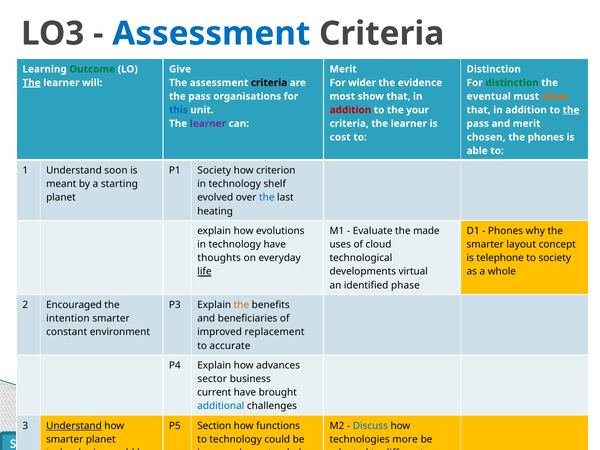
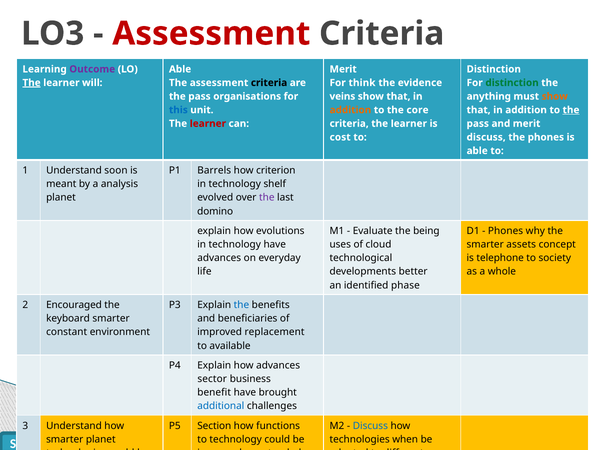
Assessment colour: blue -> red (211, 34)
Outcome colour: green -> purple (92, 69)
Give: Give -> Able (180, 69)
wider: wider -> think (362, 83)
most: most -> veins (342, 96)
eventual: eventual -> anything (489, 96)
addition colour: red -> orange (350, 110)
your: your -> core (417, 110)
learner colour: purple -> red (208, 124)
chosen: chosen -> discuss (486, 137)
P1 Society: Society -> Barrels (214, 170)
starting: starting -> analysis (119, 184)
the colour: blue -> purple (267, 198)
heating: heating -> domino (215, 211)
made: made -> being (426, 231)
layout: layout -> assets (521, 244)
thoughts: thoughts -> advances (219, 258)
life underline: present -> none (204, 272)
virtual: virtual -> better (413, 272)
the colour: orange -> blue (241, 305)
intention: intention -> keyboard (68, 319)
accurate: accurate -> available (230, 346)
current: current -> benefit (214, 393)
Understand underline: present -> none (74, 426)
more: more -> when (405, 439)
